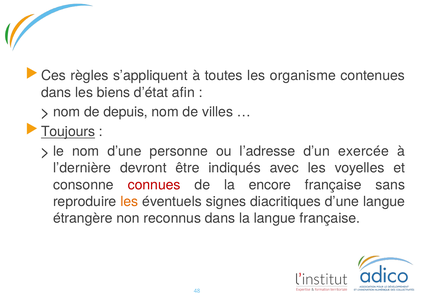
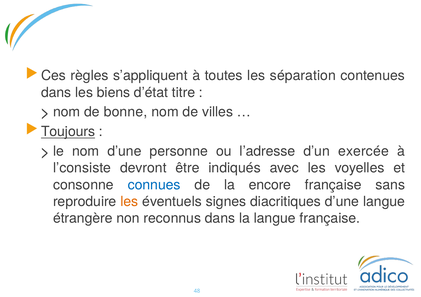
organisme: organisme -> séparation (303, 76)
afin: afin -> titre (184, 93)
depuis: depuis -> bonne (126, 112)
l’dernière: l’dernière -> l’consiste (82, 168)
connues colour: red -> blue (154, 185)
